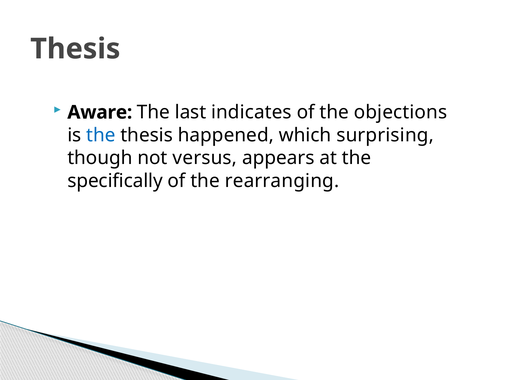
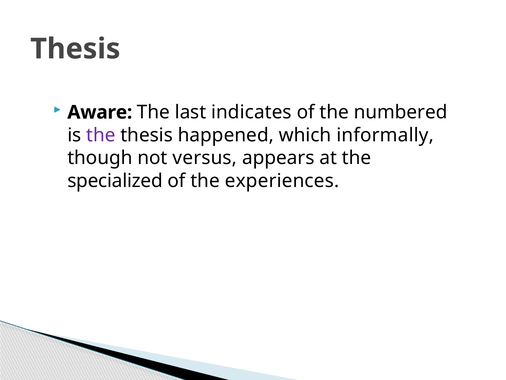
objections: objections -> numbered (401, 112)
the colour: blue -> purple (101, 135)
surprising: surprising -> informally (385, 135)
specifically: specifically -> specialized (115, 181)
rearranging: rearranging -> experiences (282, 181)
